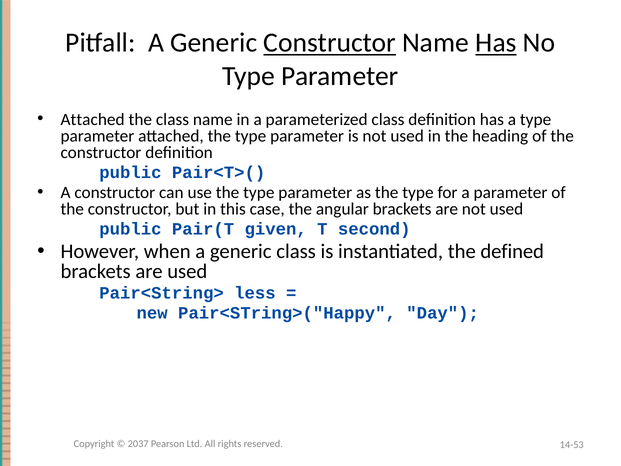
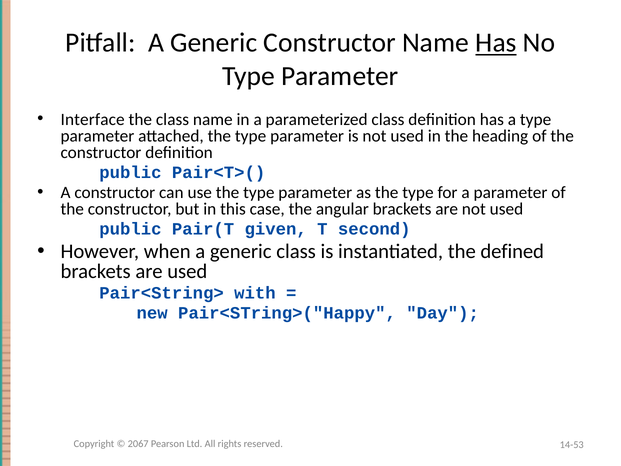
Constructor underline: present -> none (330, 43)
Attached: Attached -> Interface (93, 119)
less: less -> with (255, 293)
2037: 2037 -> 2067 (138, 444)
